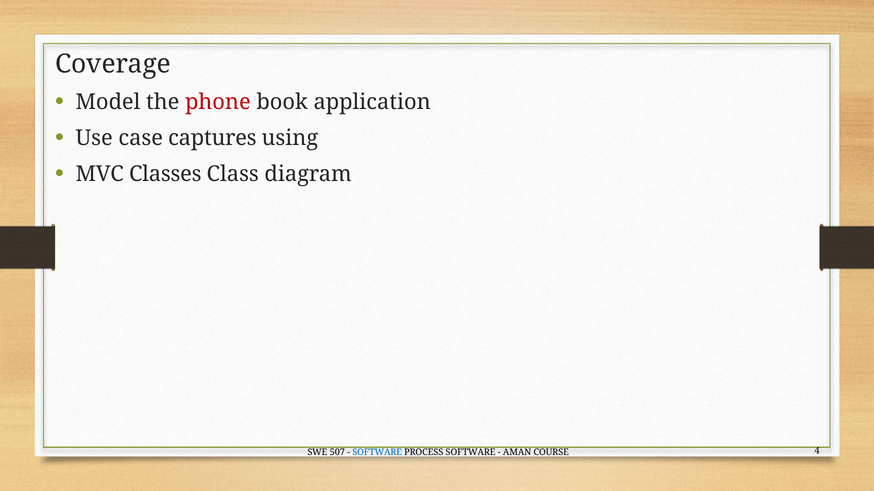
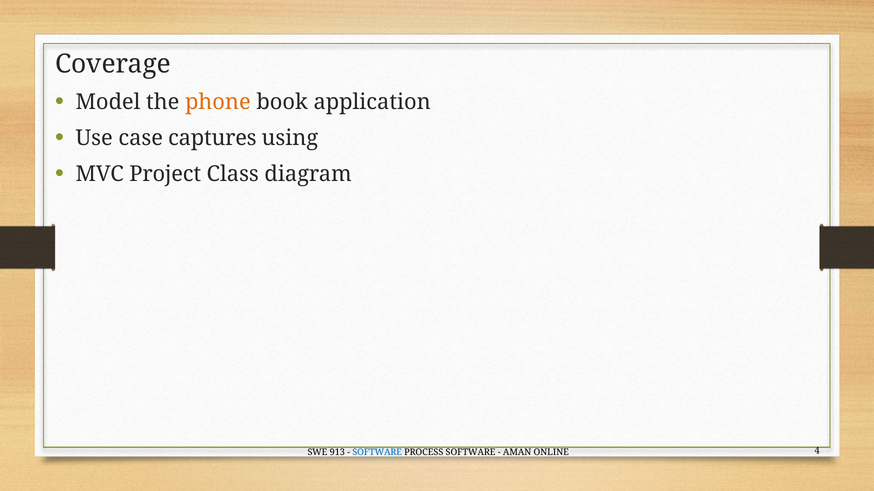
phone colour: red -> orange (218, 102)
Classes: Classes -> Project (165, 174)
507: 507 -> 913 (337, 453)
COURSE: COURSE -> ONLINE (551, 453)
